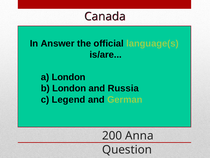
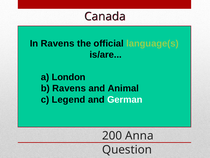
In Answer: Answer -> Ravens (58, 43)
b London: London -> Ravens (69, 88)
Russia: Russia -> Animal (123, 88)
German colour: light green -> white (125, 99)
